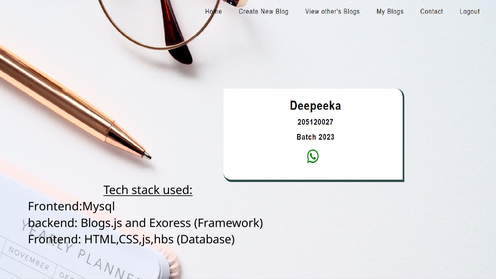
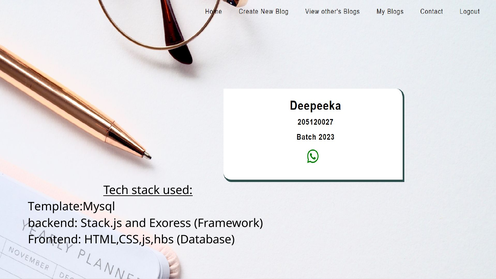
Frontend:Mysql: Frontend:Mysql -> Template:Mysql (72, 207)
Blogs.js: Blogs.js -> Stack.js (101, 223)
